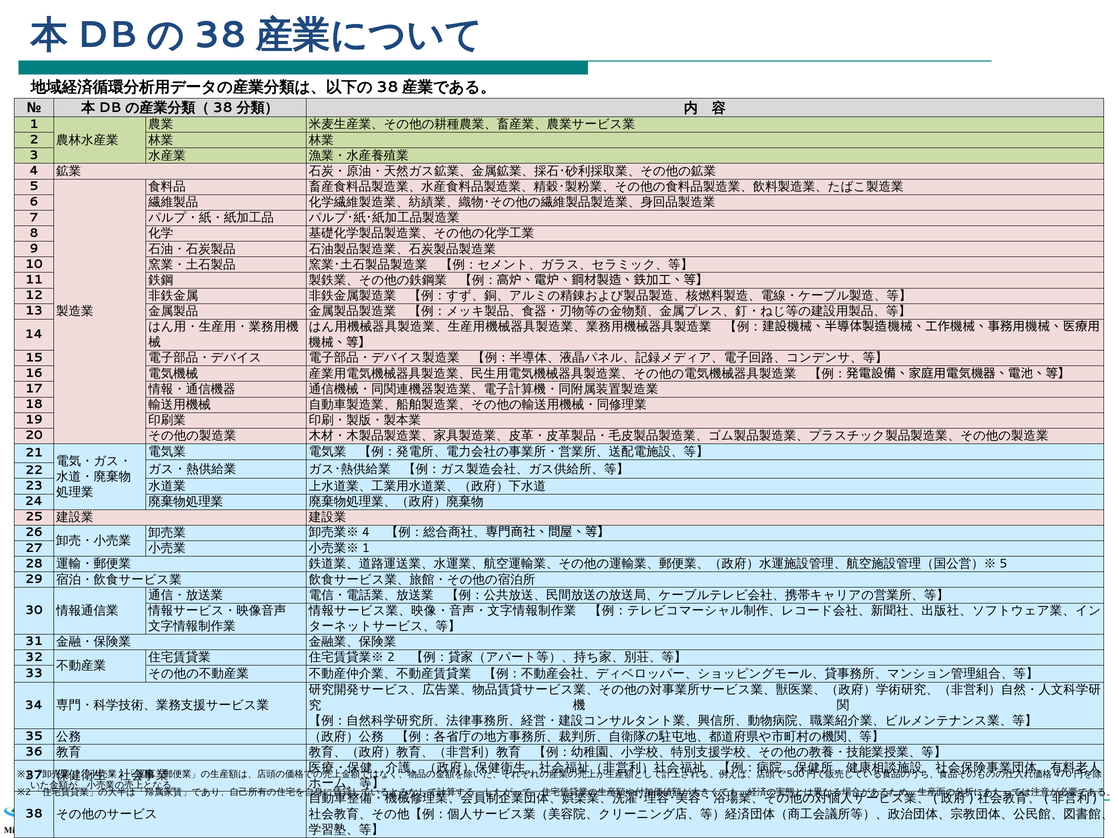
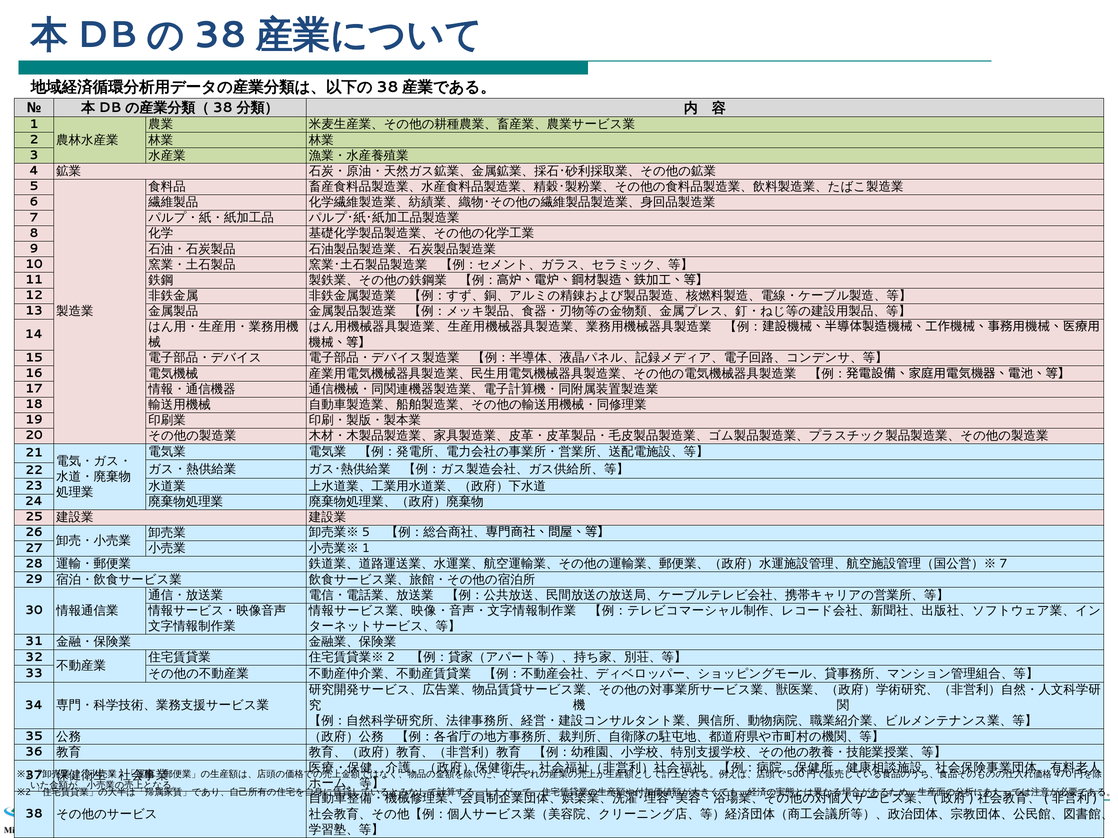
4: 4 -> 5 (366, 533)
5: 5 -> 7 (1003, 564)
